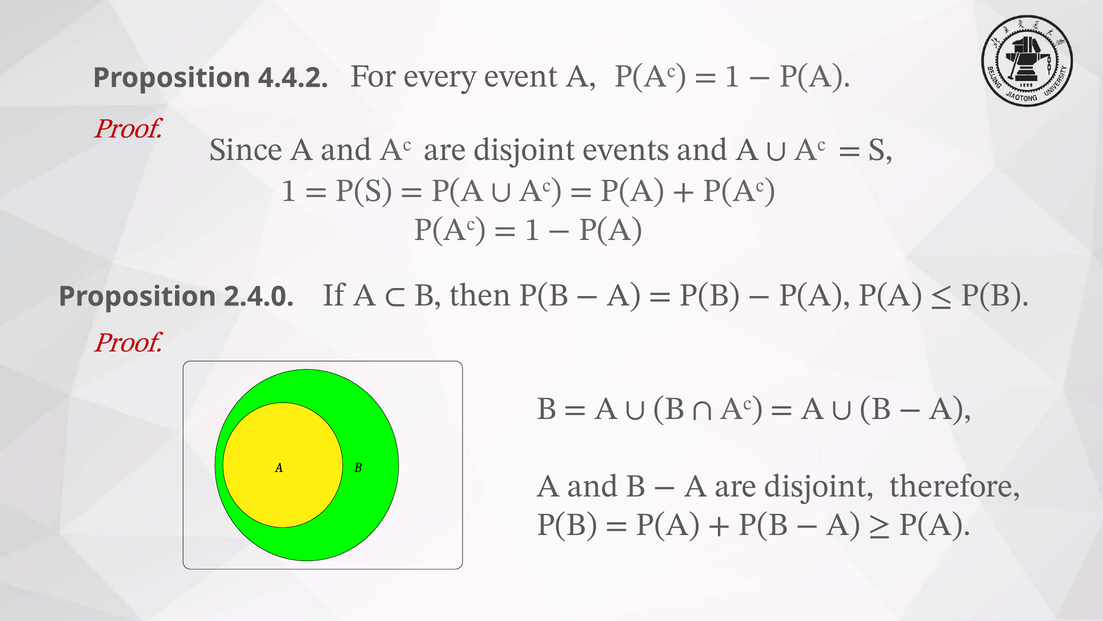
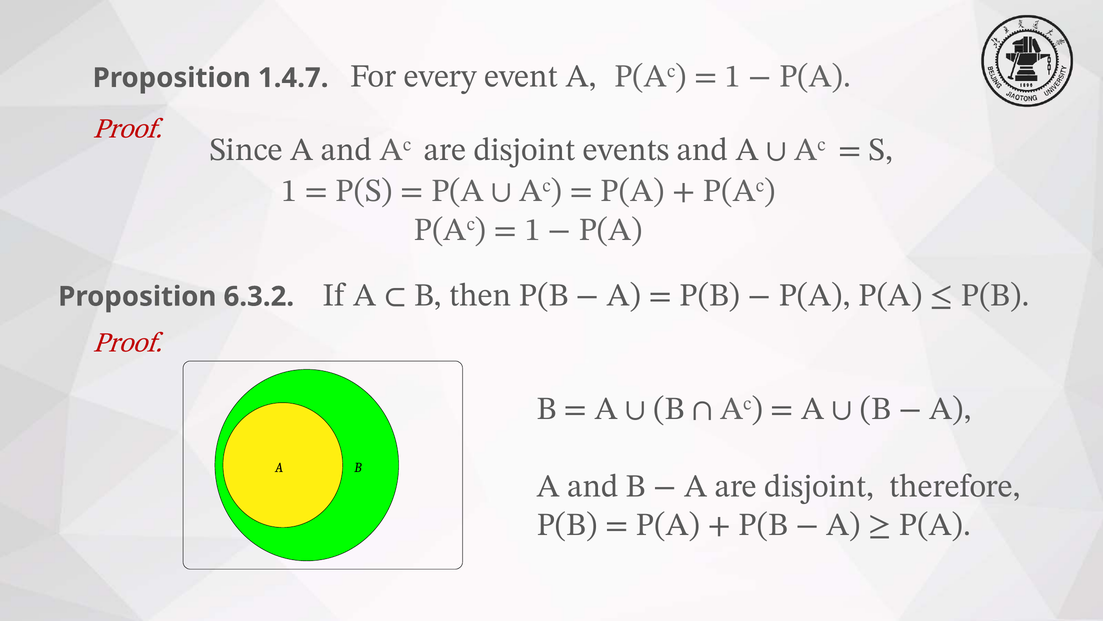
4.4.2: 4.4.2 -> 1.4.7 (293, 78)
2.4.0: 2.4.0 -> 6.3.2 (259, 296)
